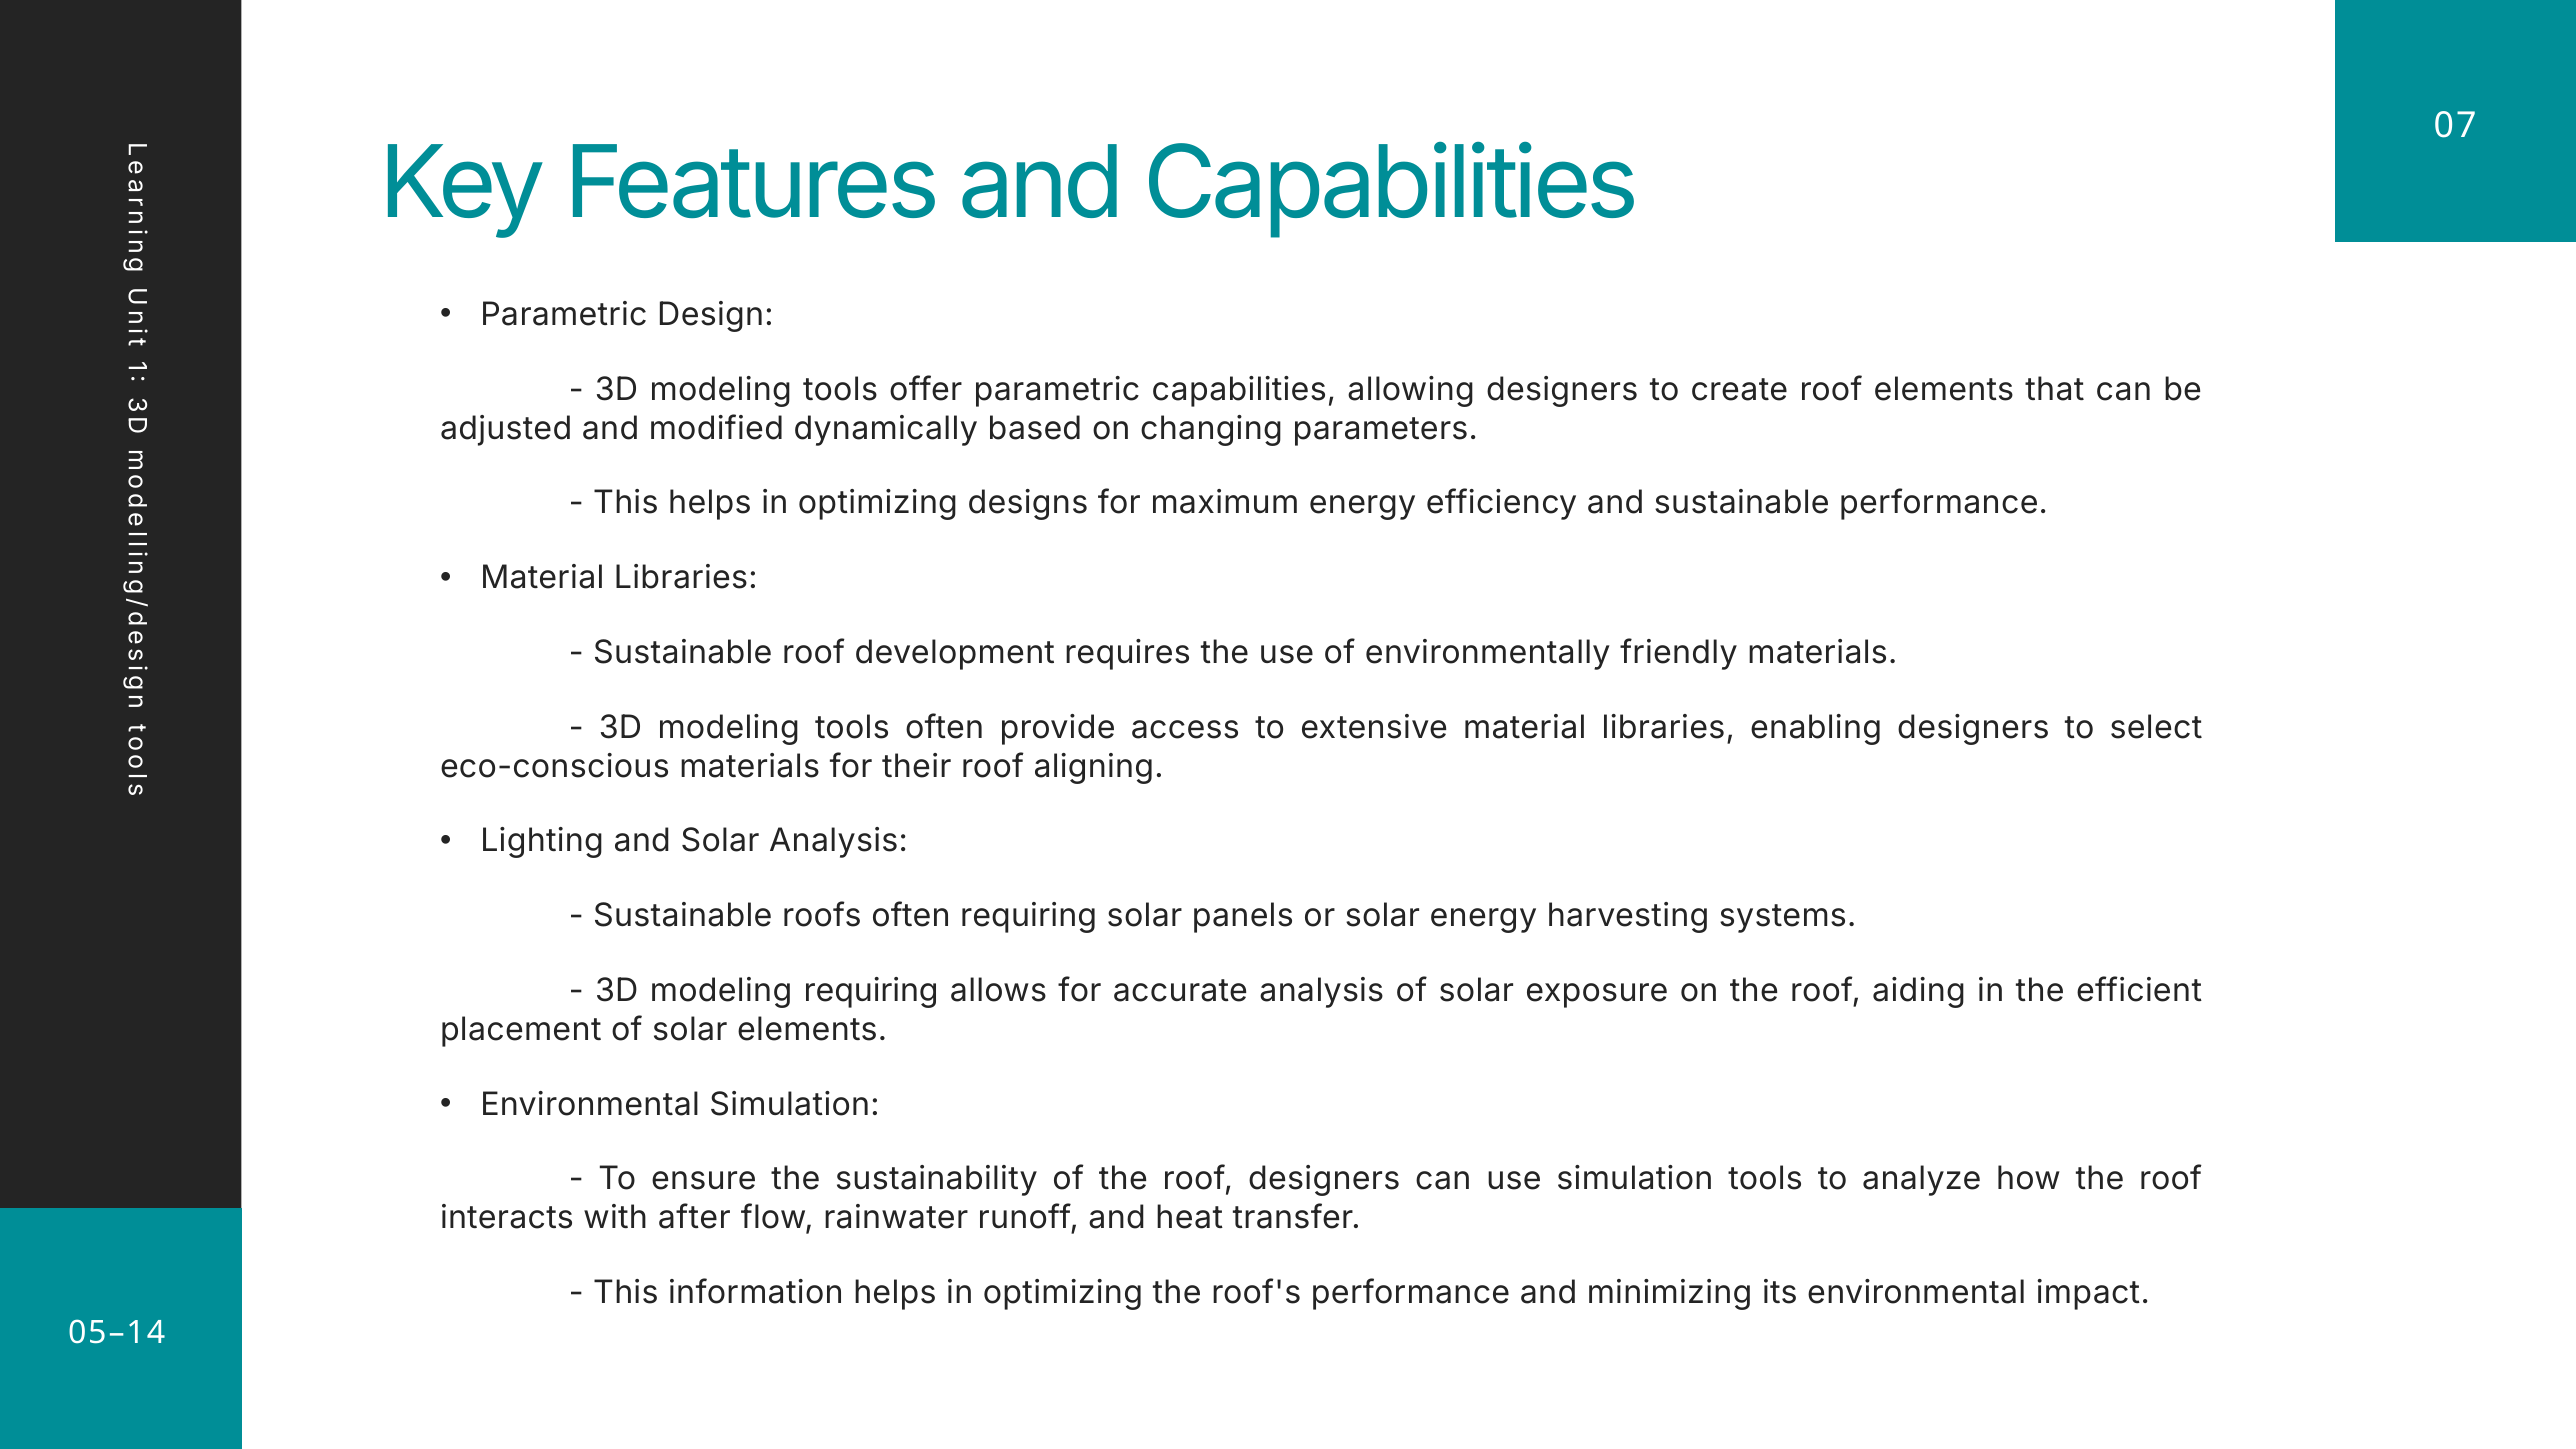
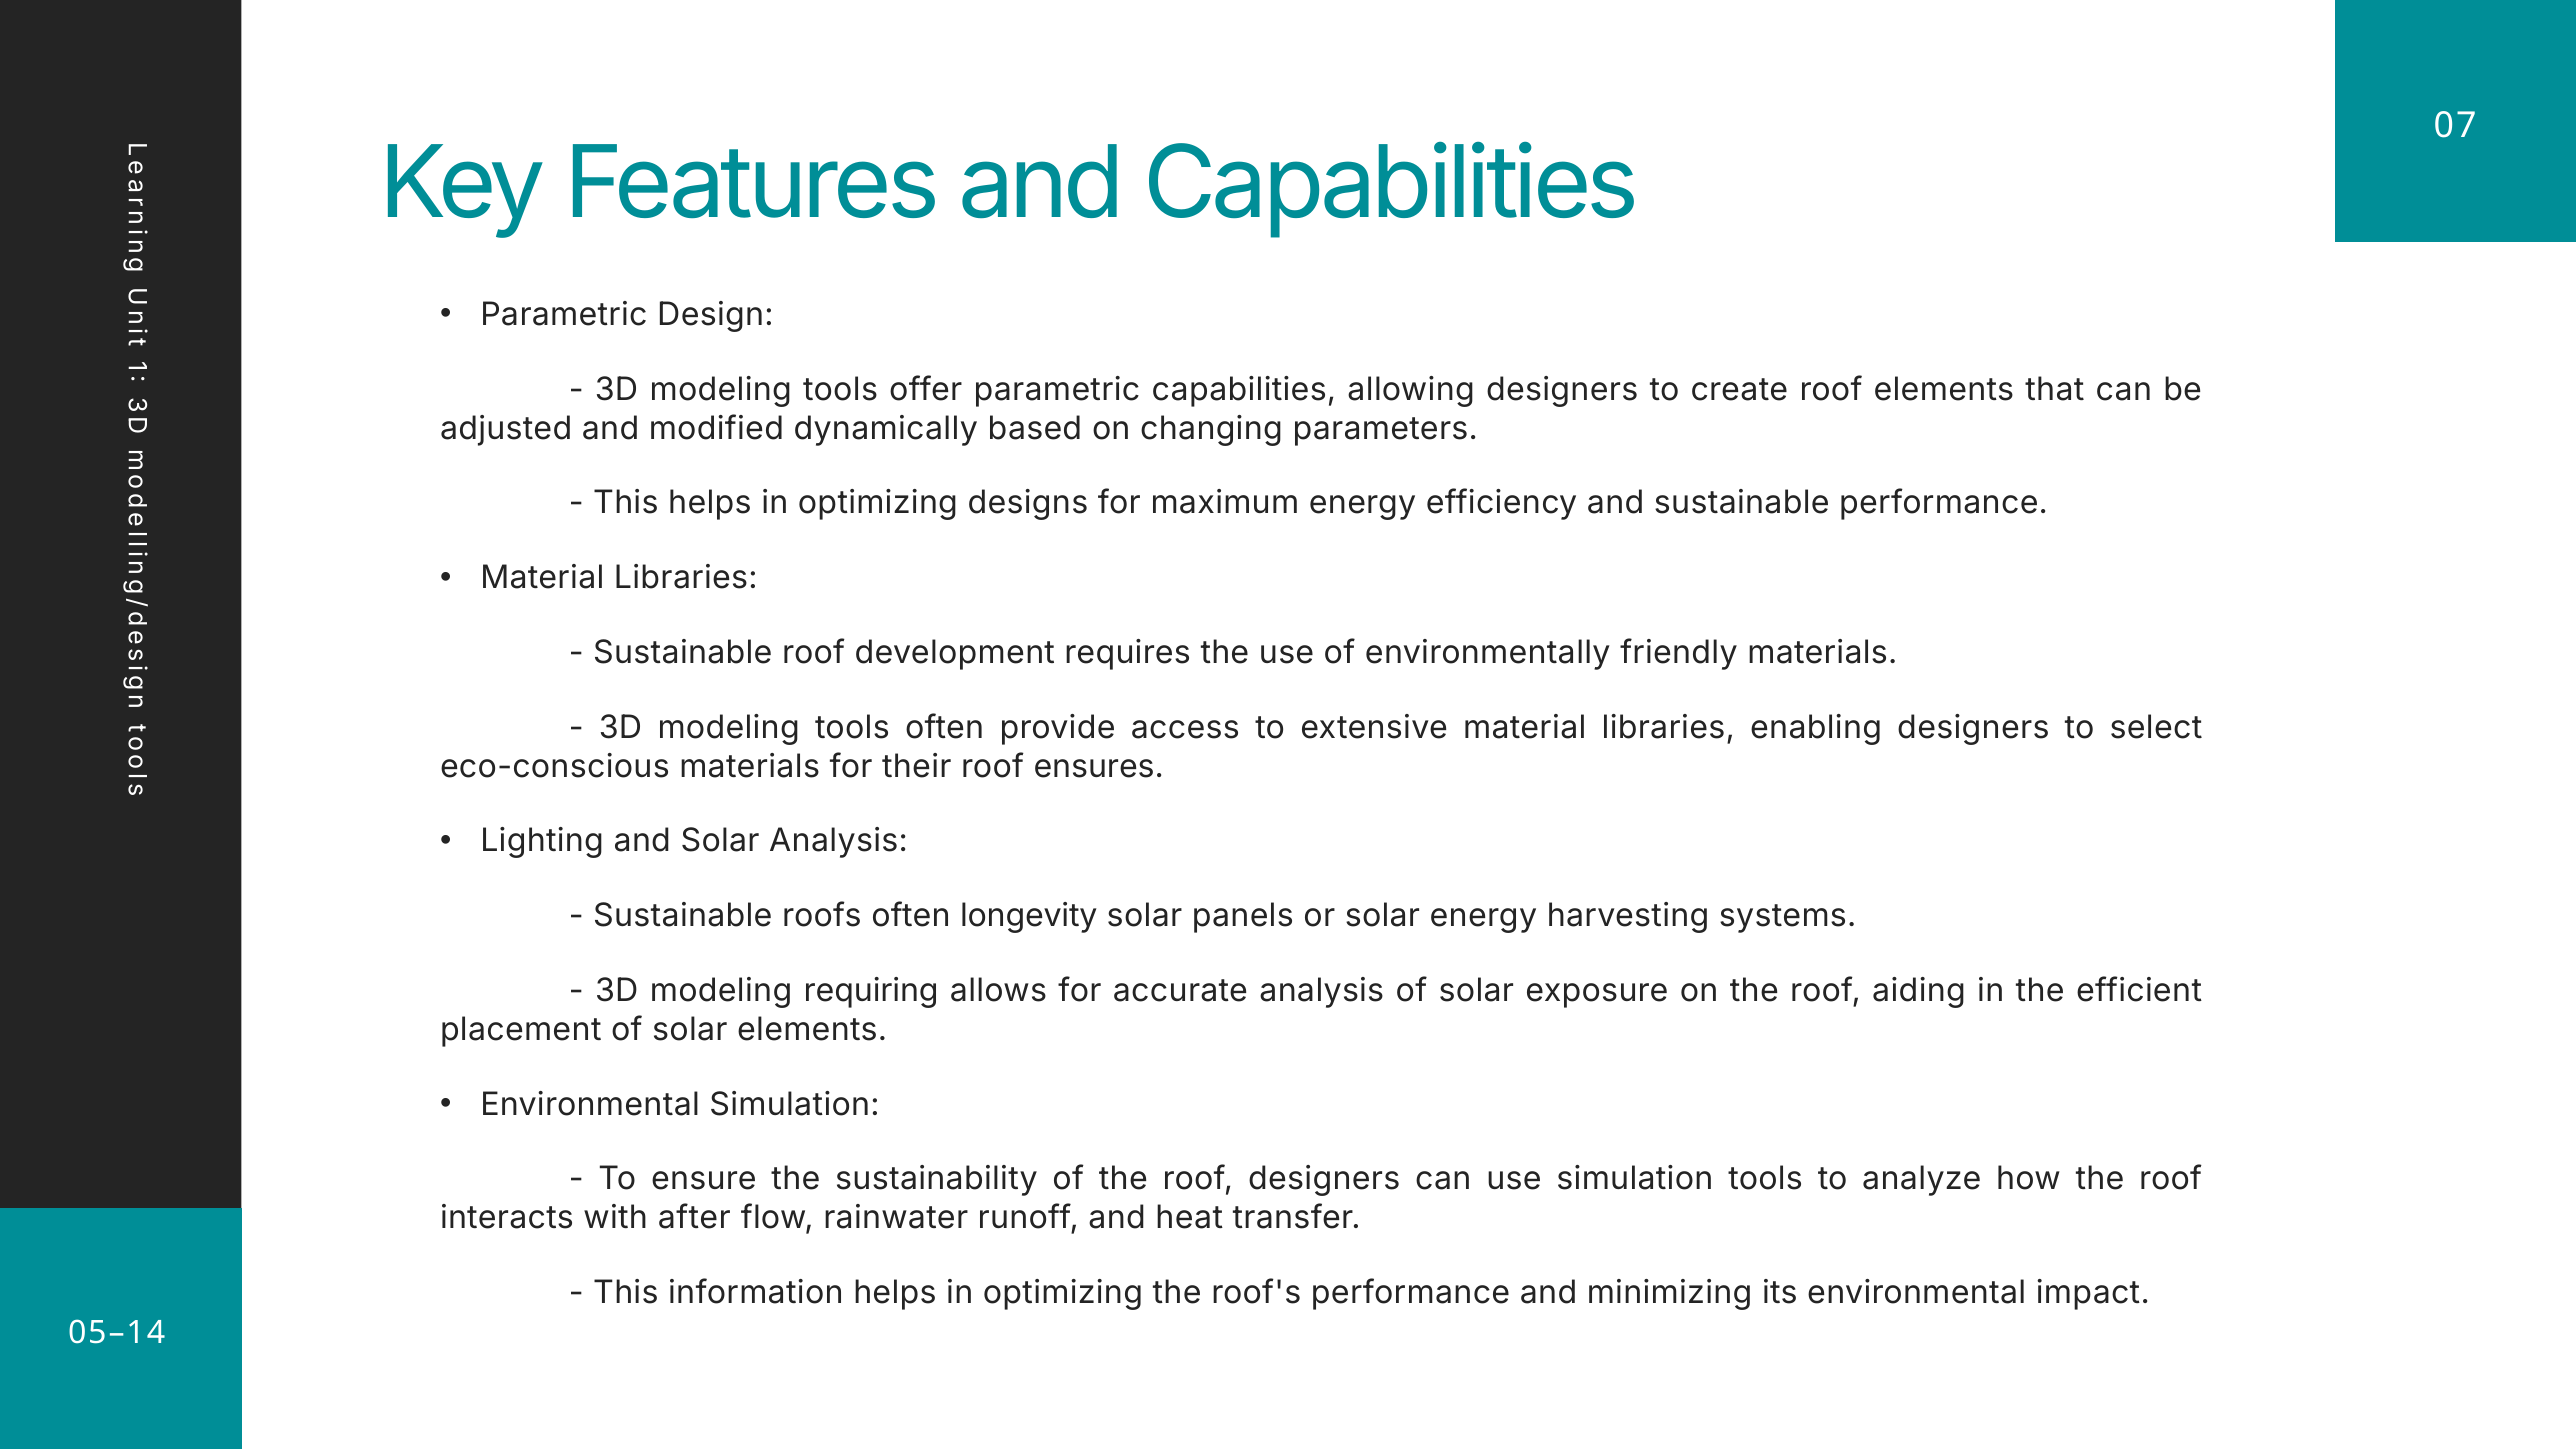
aligning: aligning -> ensures (1099, 766)
often requiring: requiring -> longevity (1029, 916)
